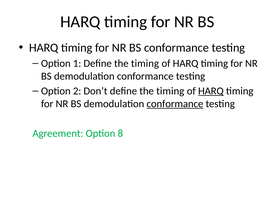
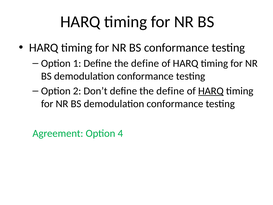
1 Define the timing: timing -> define (145, 63)
Don’t define the timing: timing -> define (170, 91)
conformance underline: present -> none (175, 104)
8: 8 -> 4 (120, 133)
